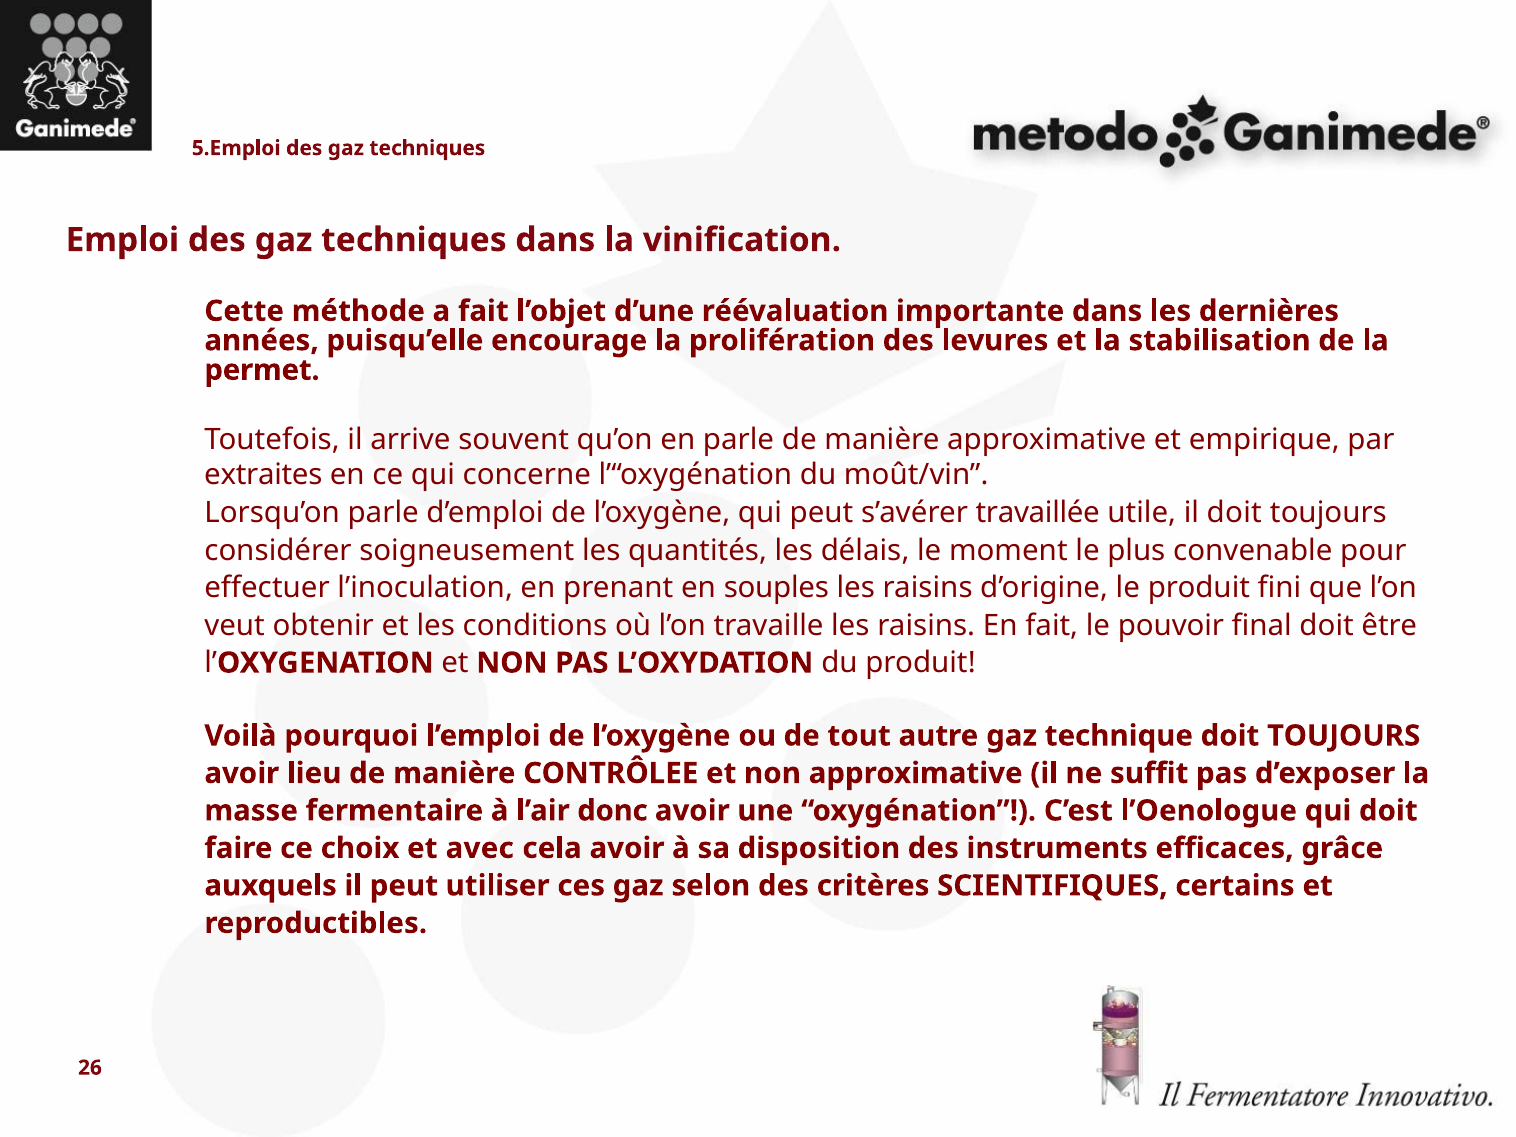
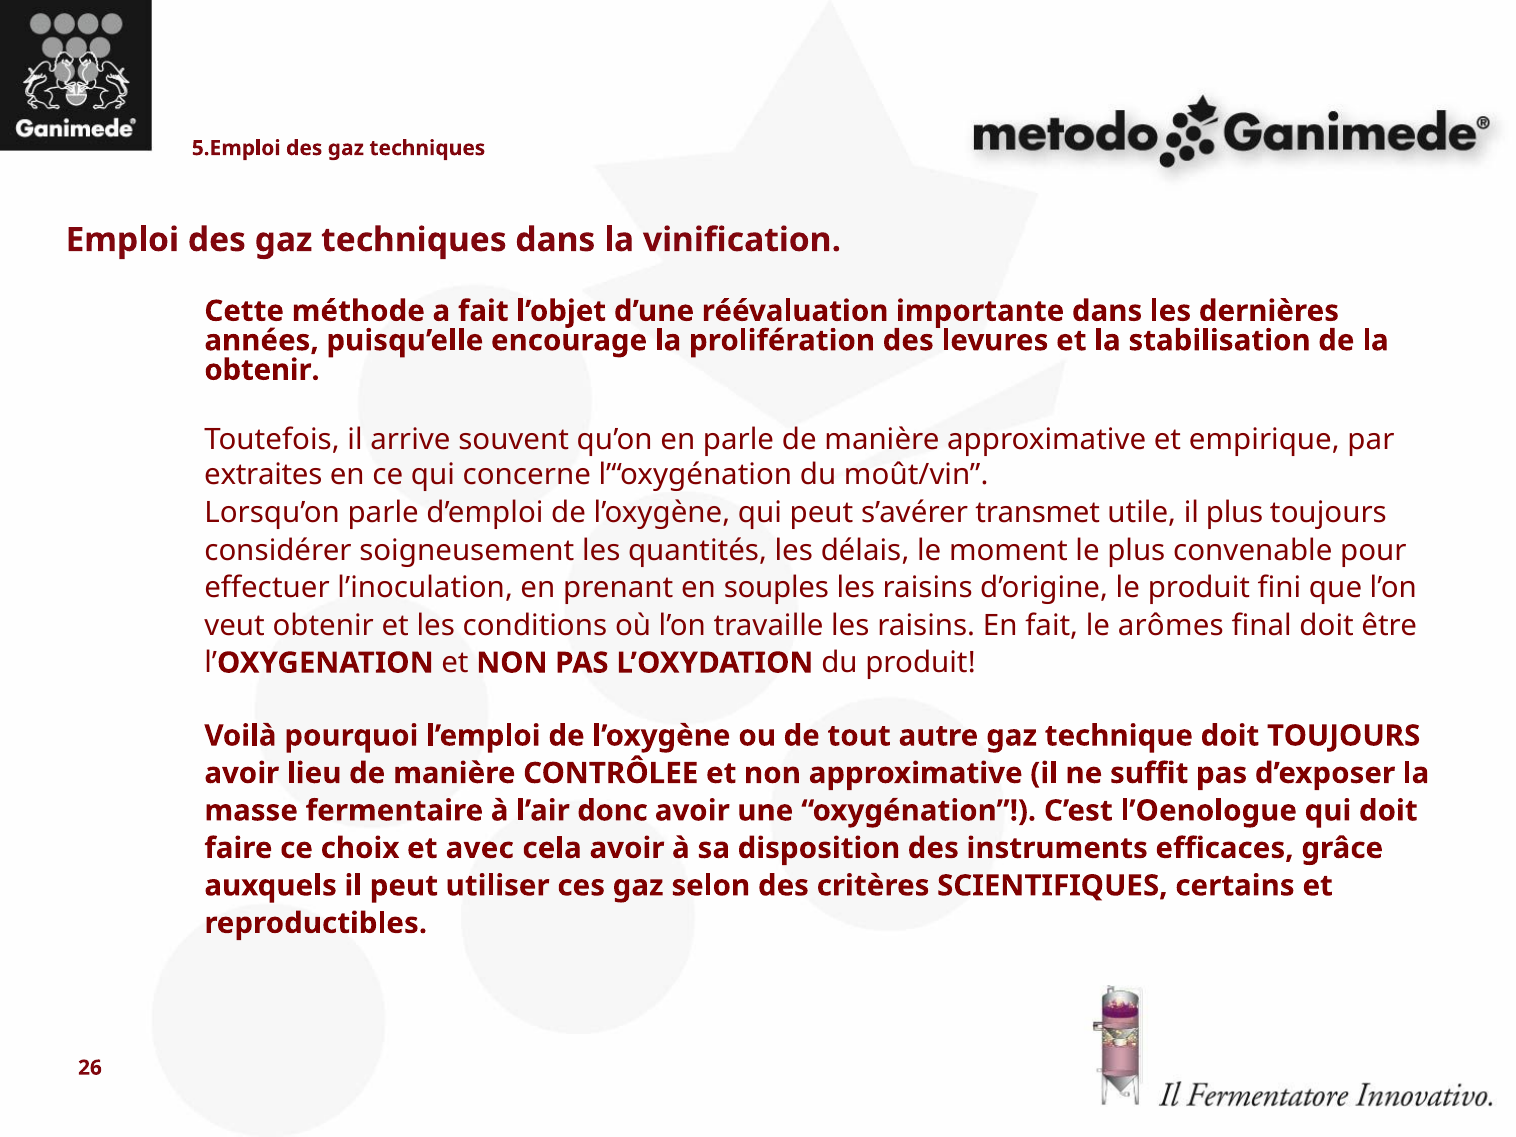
permet: permet -> obtenir (262, 370)
travaillée: travaillée -> transmet (1038, 513)
il doit: doit -> plus (1235, 513)
pouvoir: pouvoir -> arômes (1171, 625)
